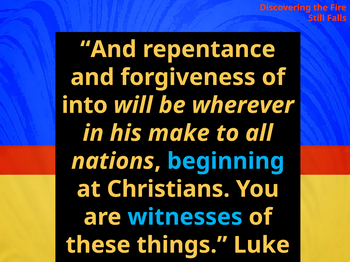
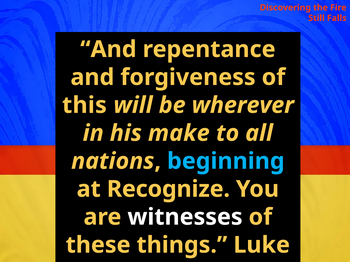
into: into -> this (84, 105)
Christians: Christians -> Recognize (168, 189)
witnesses colour: light blue -> white (185, 217)
